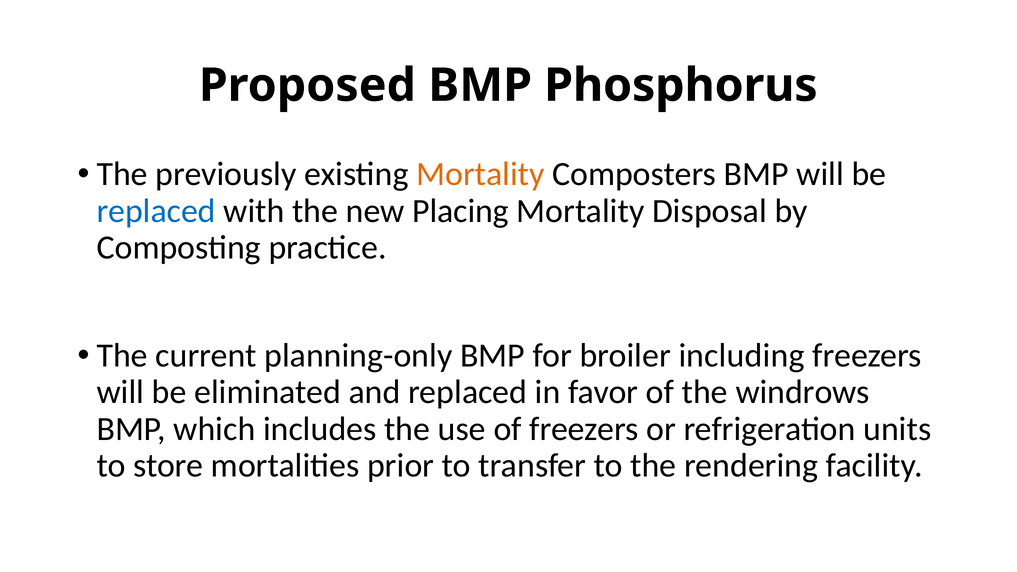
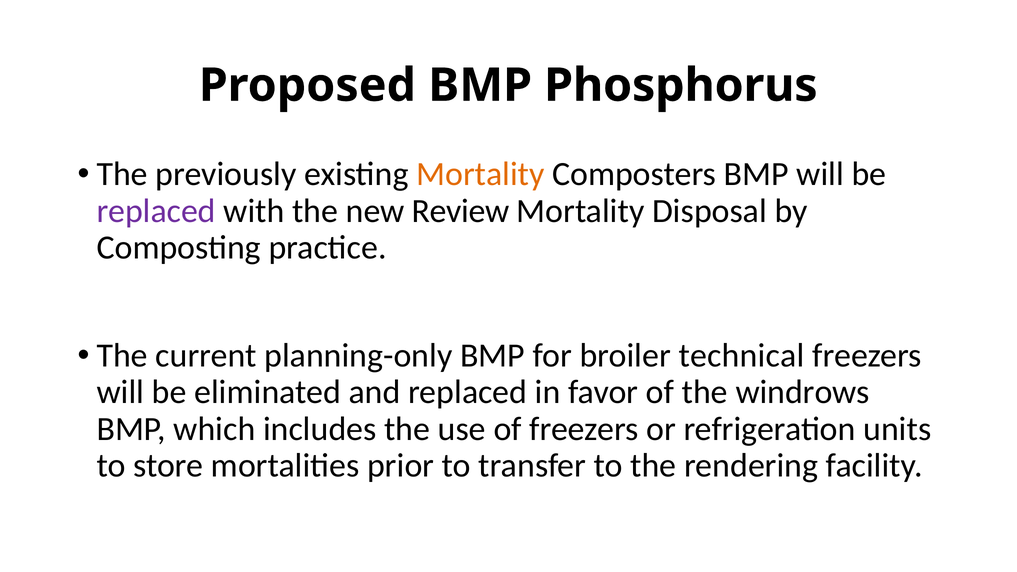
replaced colour: blue -> purple (156, 211)
Placing: Placing -> Review (461, 211)
including: including -> technical (742, 356)
